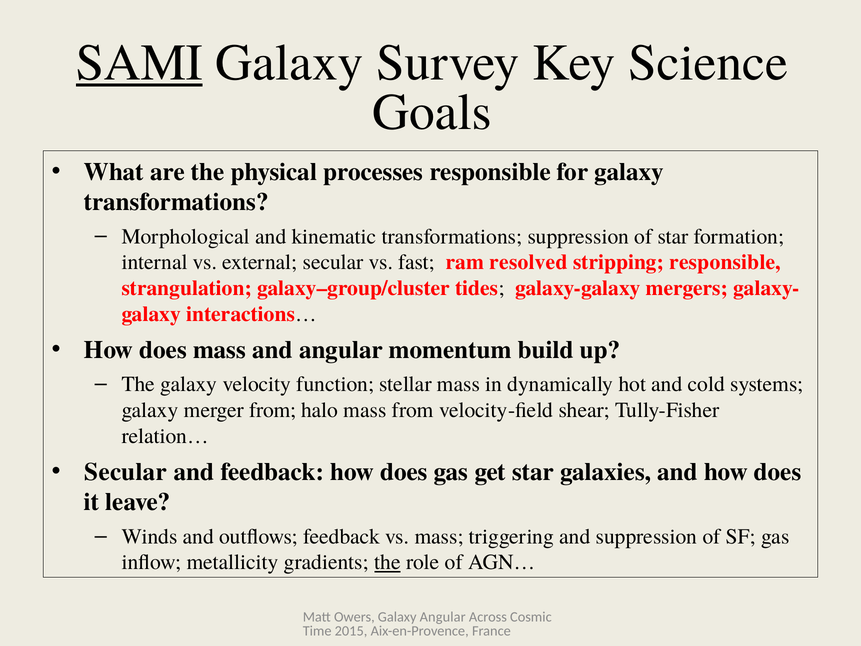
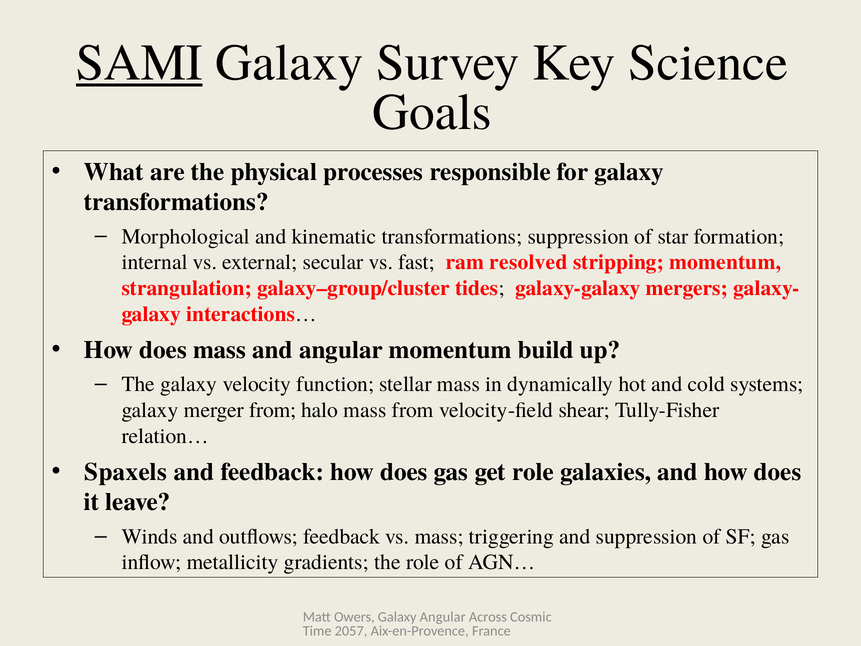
stripping responsible: responsible -> momentum (725, 262)
Secular: Secular -> Spaxels (126, 472)
get star: star -> role (533, 472)
the underline: present -> none (388, 562)
2015: 2015 -> 2057 (351, 631)
